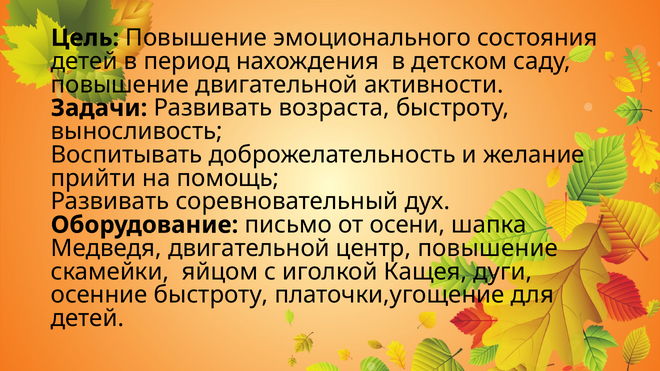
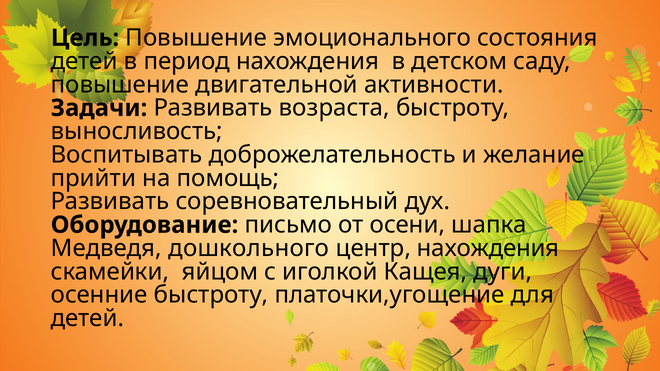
Медведя двигательной: двигательной -> дошкольного (249, 248)
центр повышение: повышение -> нахождения (488, 248)
